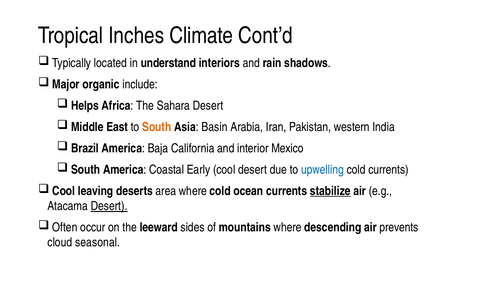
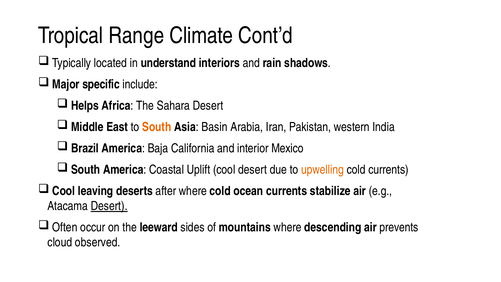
Inches: Inches -> Range (136, 36)
organic: organic -> specific (101, 84)
Early: Early -> Uplift (198, 170)
upwelling colour: blue -> orange (322, 170)
area: area -> after (166, 191)
stabilize underline: present -> none (330, 191)
seasonal: seasonal -> observed (98, 242)
